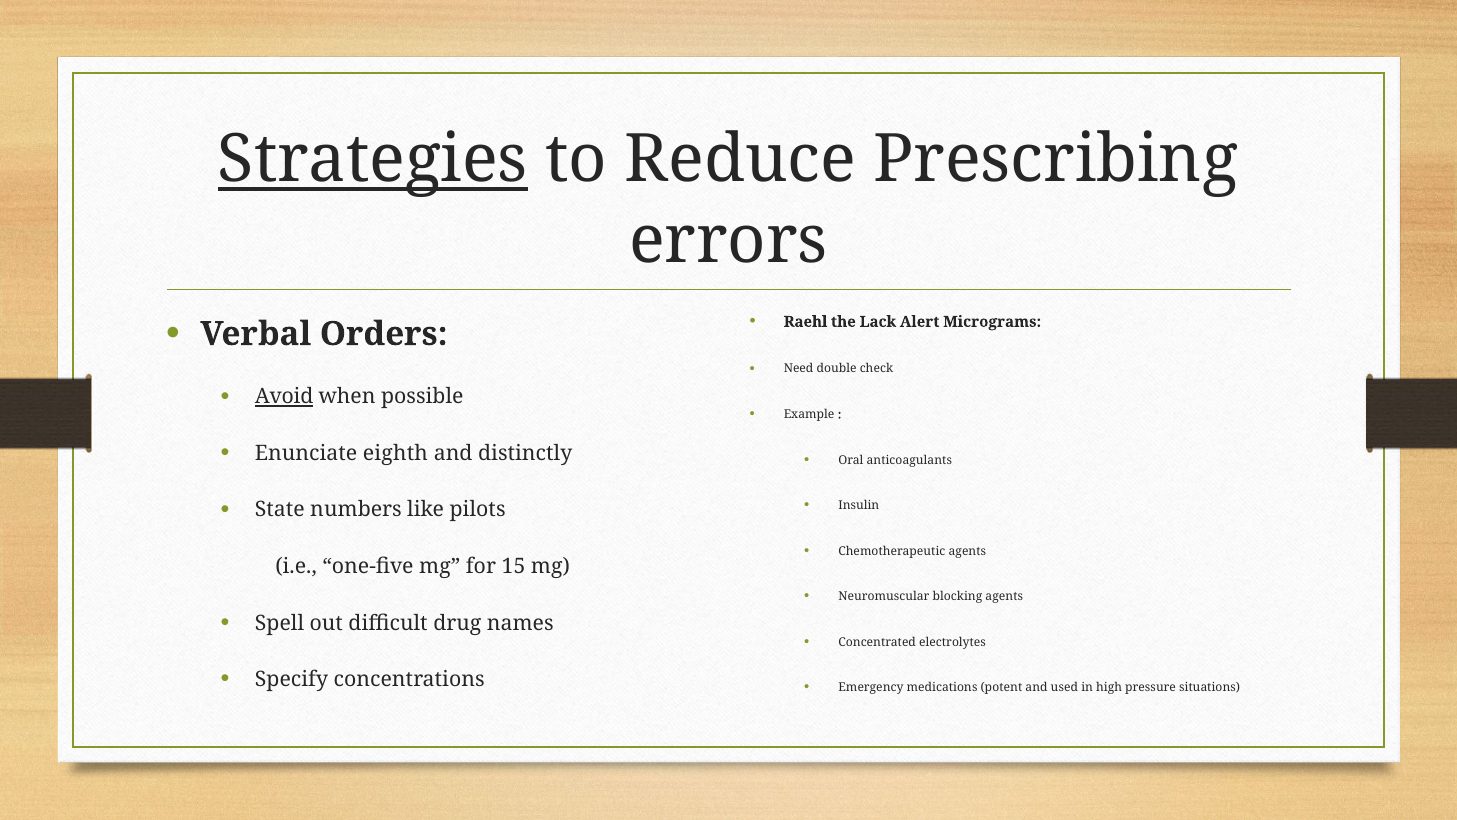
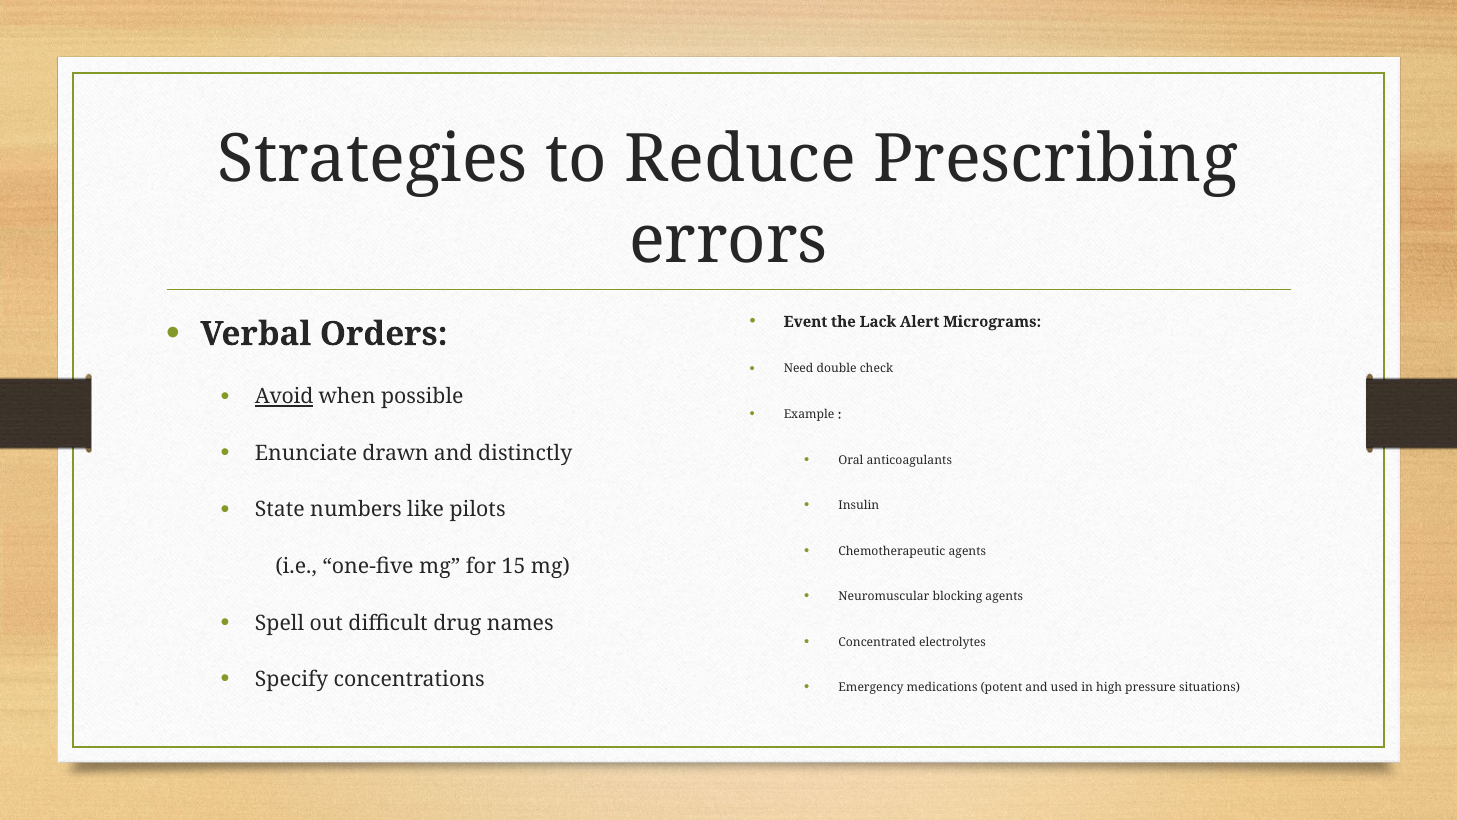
Strategies underline: present -> none (373, 160)
Raehl: Raehl -> Event (806, 322)
eighth: eighth -> drawn (396, 453)
